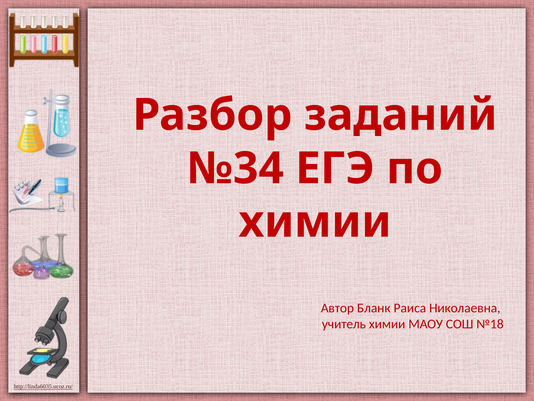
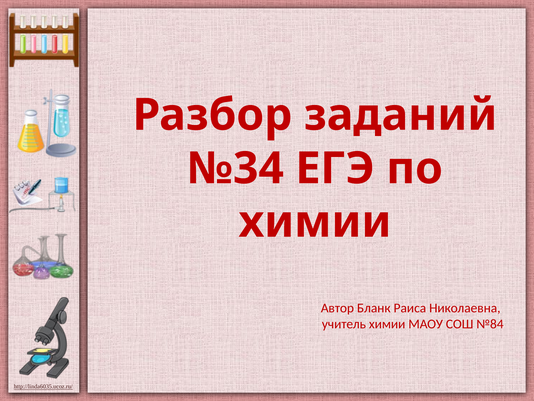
№18: №18 -> №84 (490, 324)
